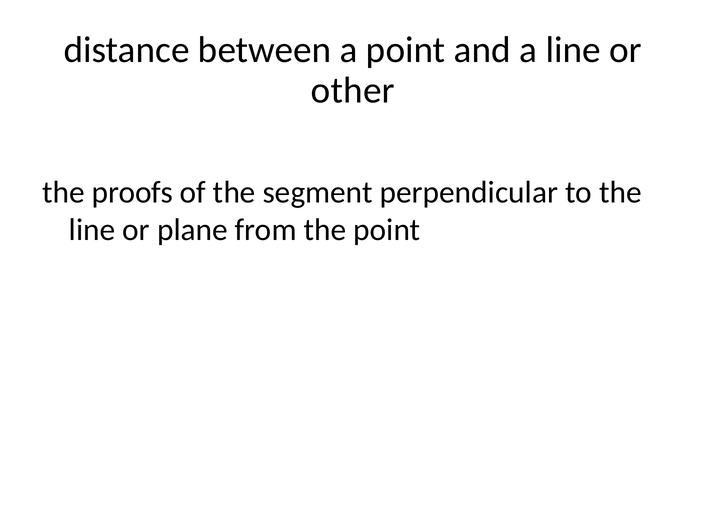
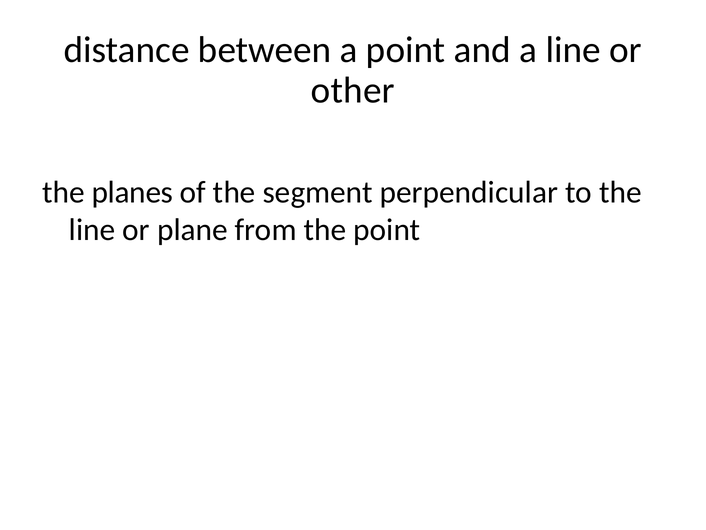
proofs: proofs -> planes (132, 192)
